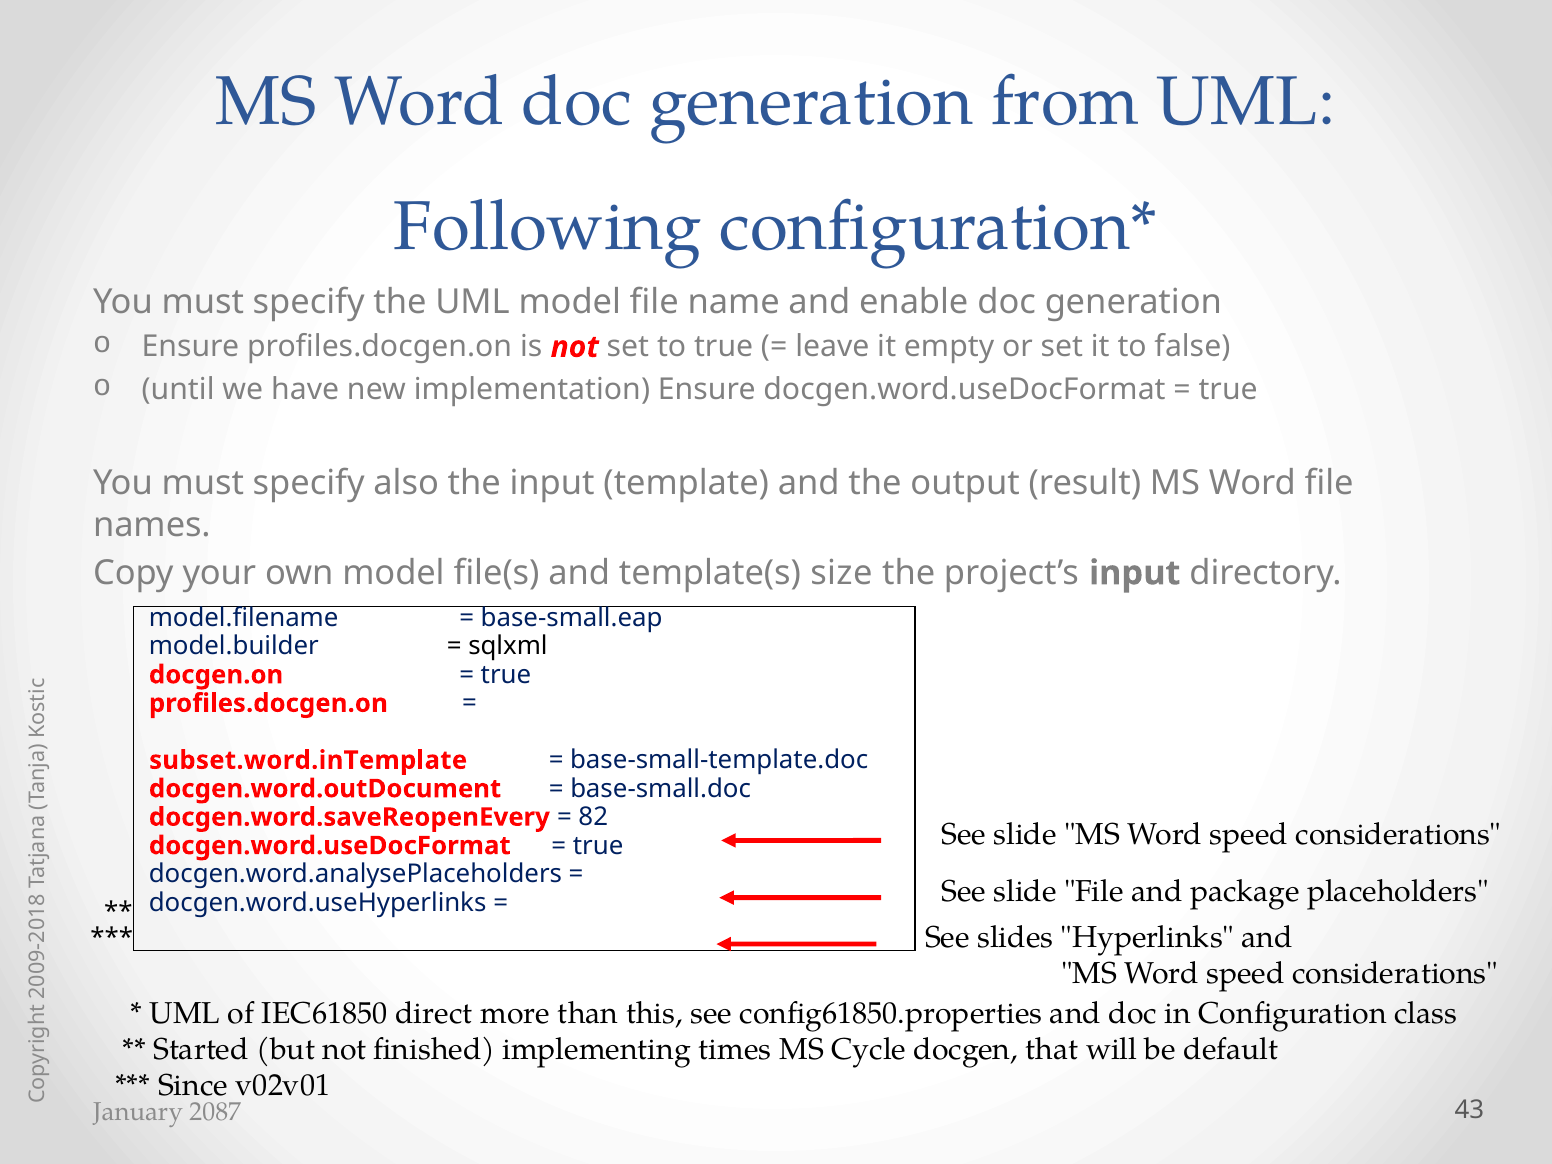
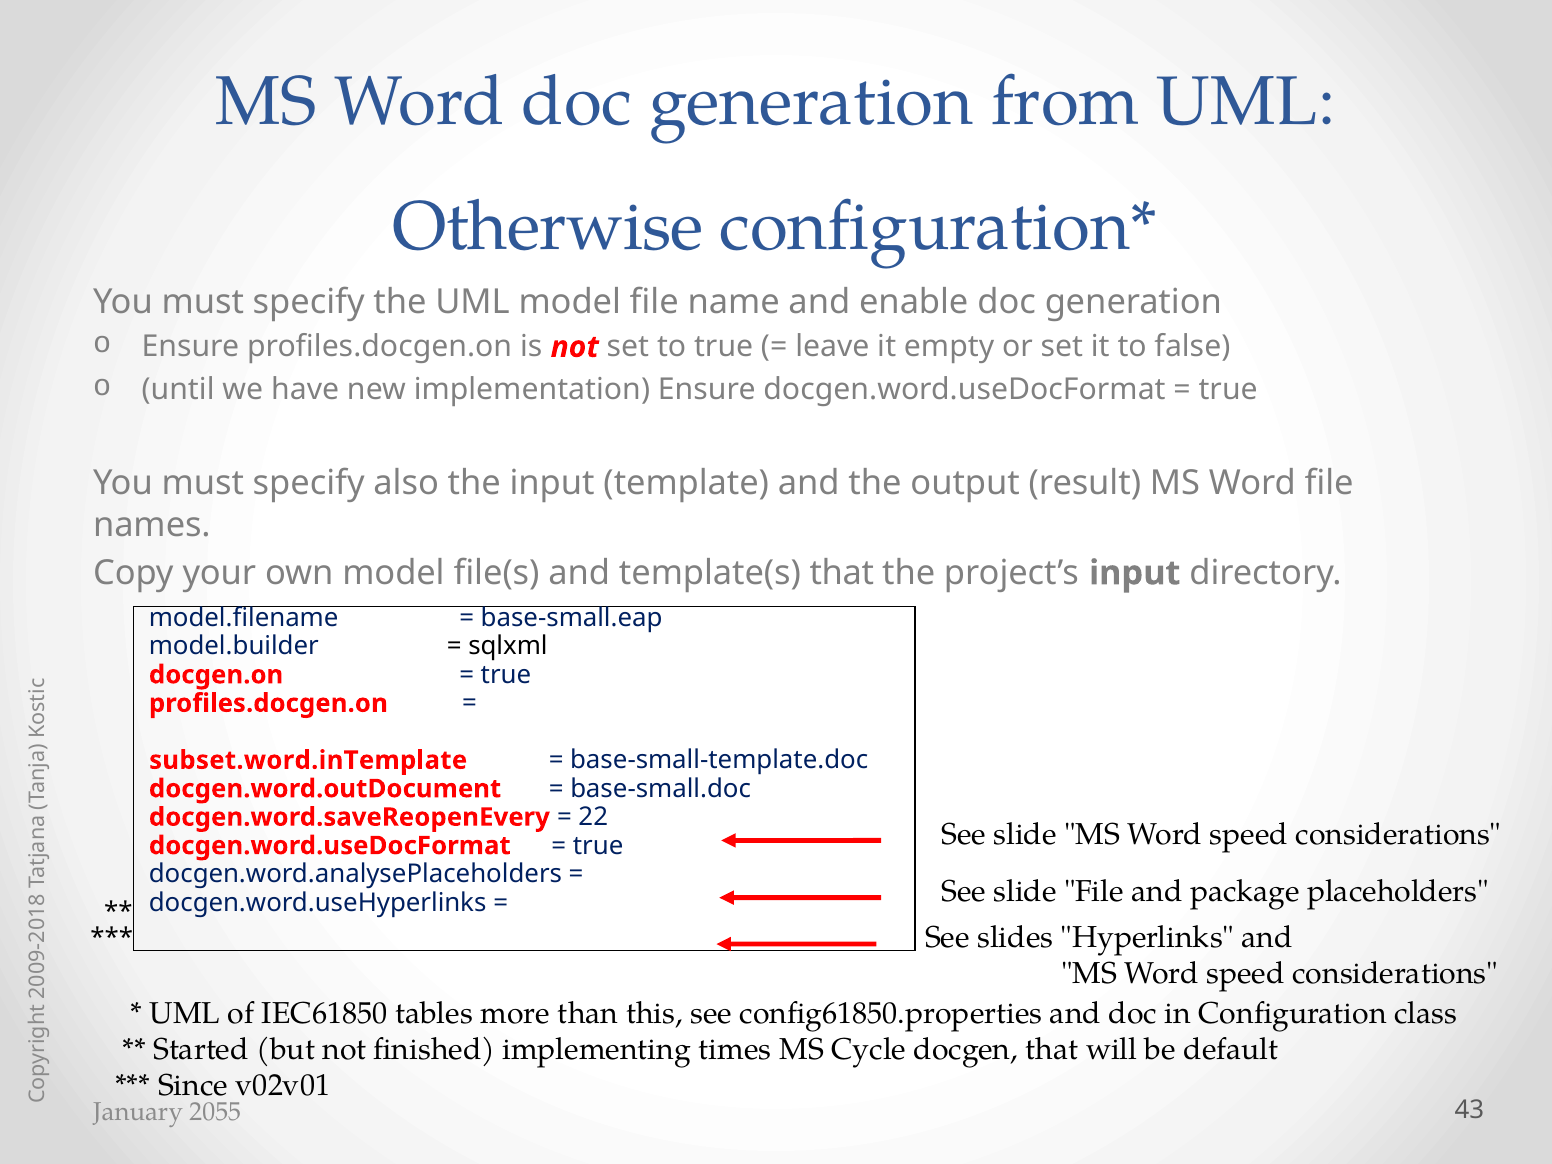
Following: Following -> Otherwise (548, 227)
template(s size: size -> that (842, 573)
82: 82 -> 22 (593, 817)
direct: direct -> tables (434, 1013)
2087: 2087 -> 2055 (215, 1112)
